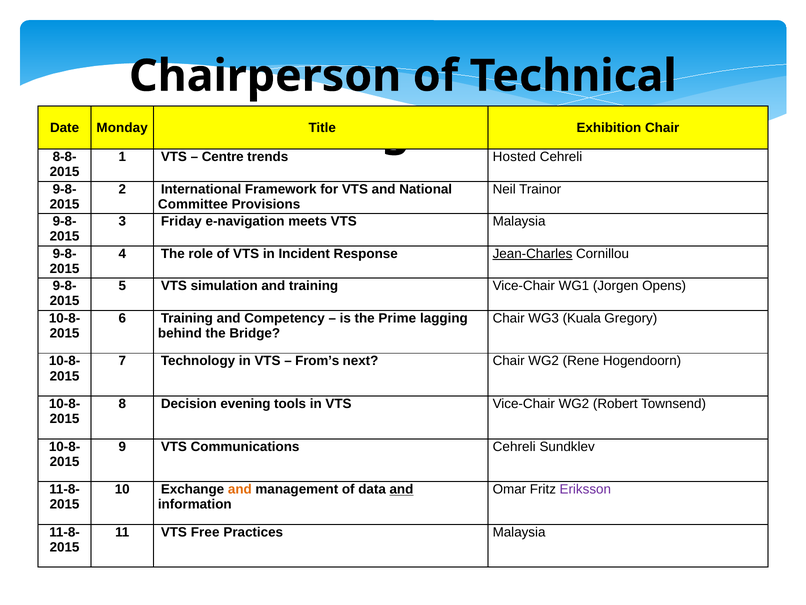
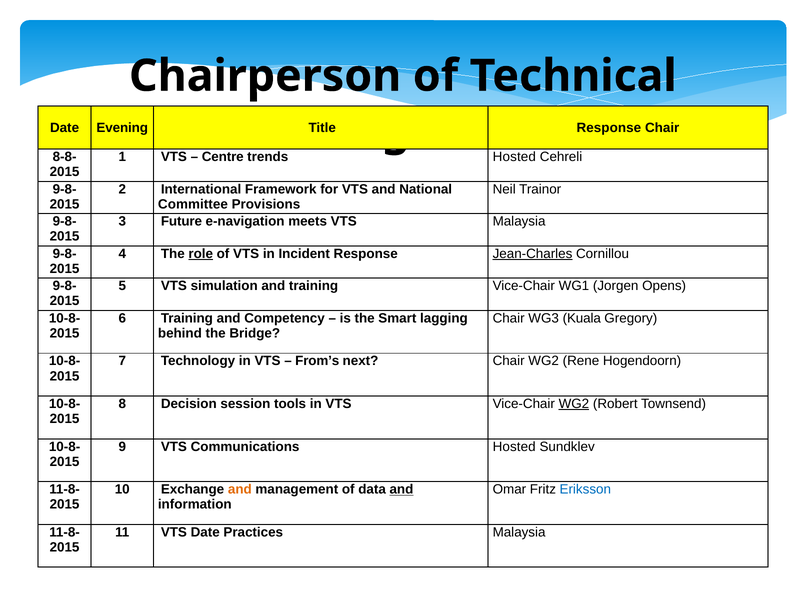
Monday: Monday -> Evening (122, 128)
Exhibition: Exhibition -> Response (609, 128)
Friday: Friday -> Future (181, 221)
role underline: none -> present (201, 253)
Prime: Prime -> Smart (397, 318)
evening: evening -> session (245, 403)
WG2 underline: none -> present (574, 403)
Communications Cehreli: Cehreli -> Hosted (514, 446)
Eriksson colour: purple -> blue (585, 489)
VTS Free: Free -> Date (205, 532)
